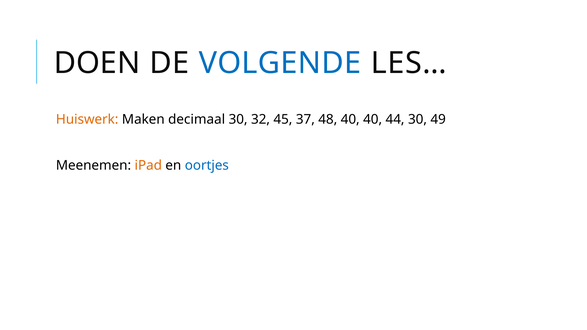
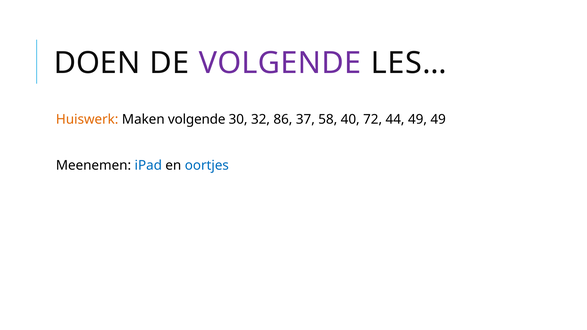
VOLGENDE colour: blue -> purple (280, 63)
Maken decimaal: decimaal -> volgende (197, 119)
45: 45 -> 86 (283, 119)
48: 48 -> 58 (328, 119)
40 40: 40 -> 72 (373, 119)
44 30: 30 -> 49 (417, 119)
iPad colour: orange -> blue (148, 166)
